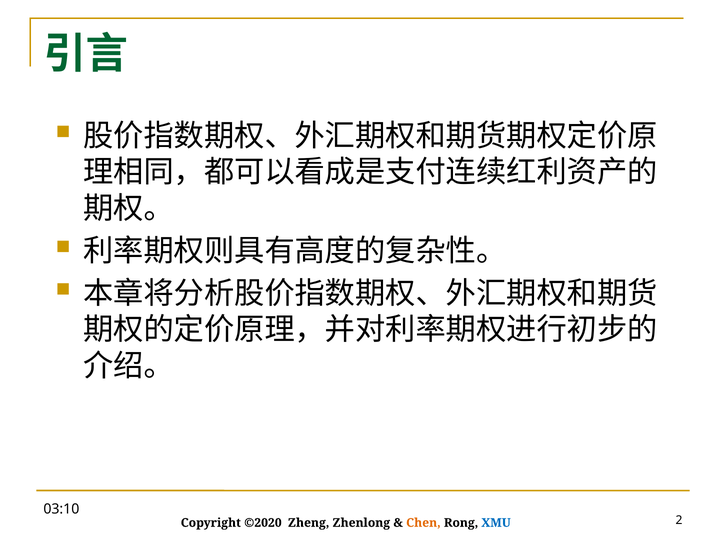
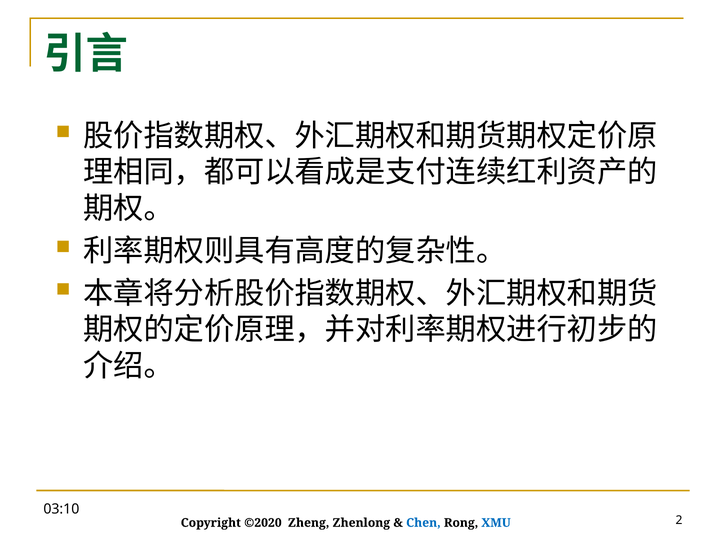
Chen colour: orange -> blue (423, 522)
